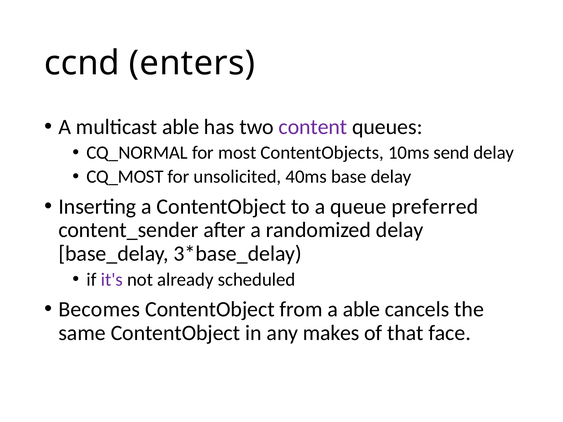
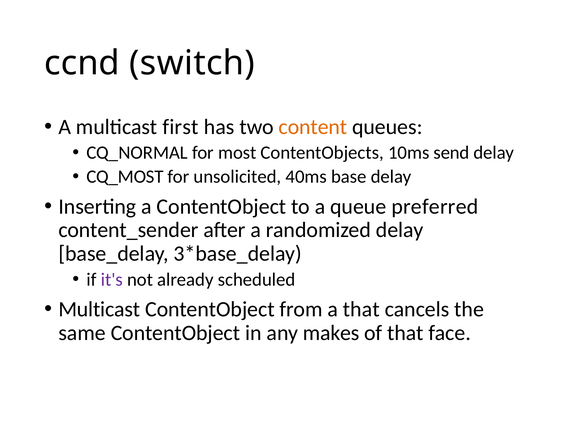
enters: enters -> switch (192, 63)
multicast able: able -> first (180, 127)
content colour: purple -> orange (313, 127)
Becomes: Becomes -> Multicast (99, 309)
a able: able -> that (361, 309)
